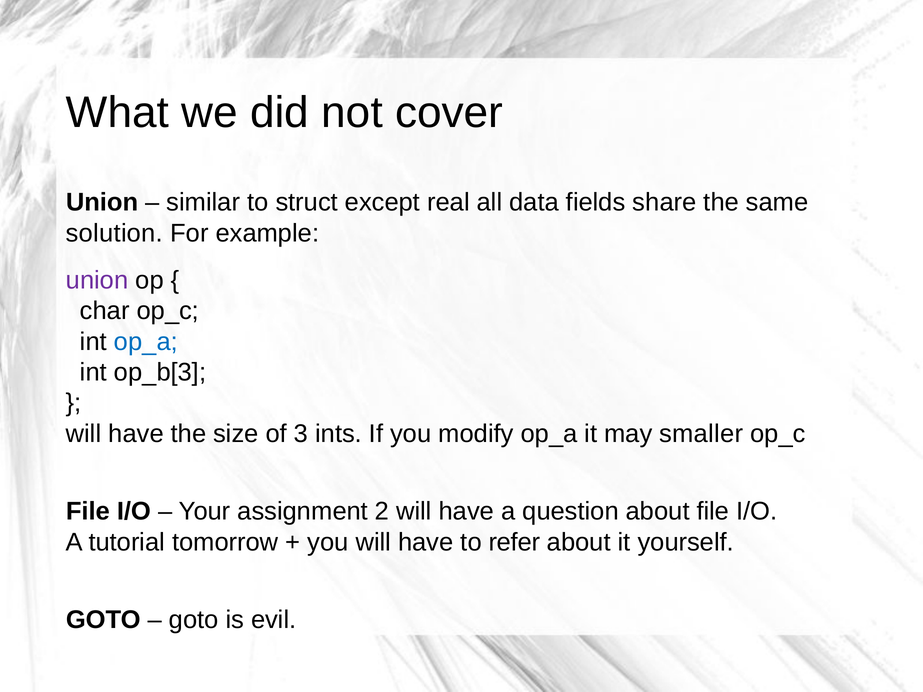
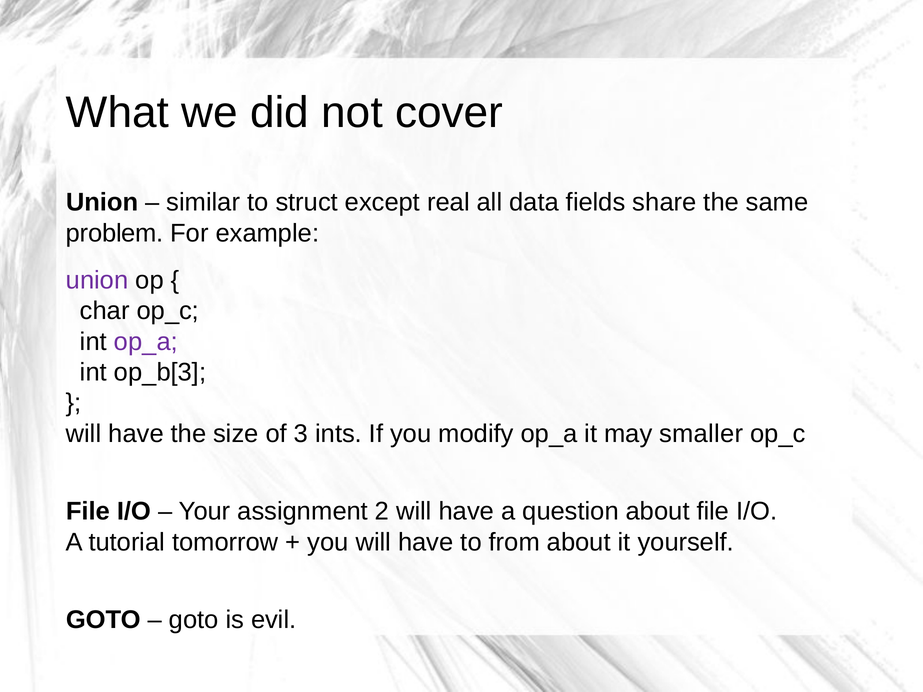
solution: solution -> problem (115, 233)
op_a colour: blue -> purple (146, 342)
refer: refer -> from (514, 542)
